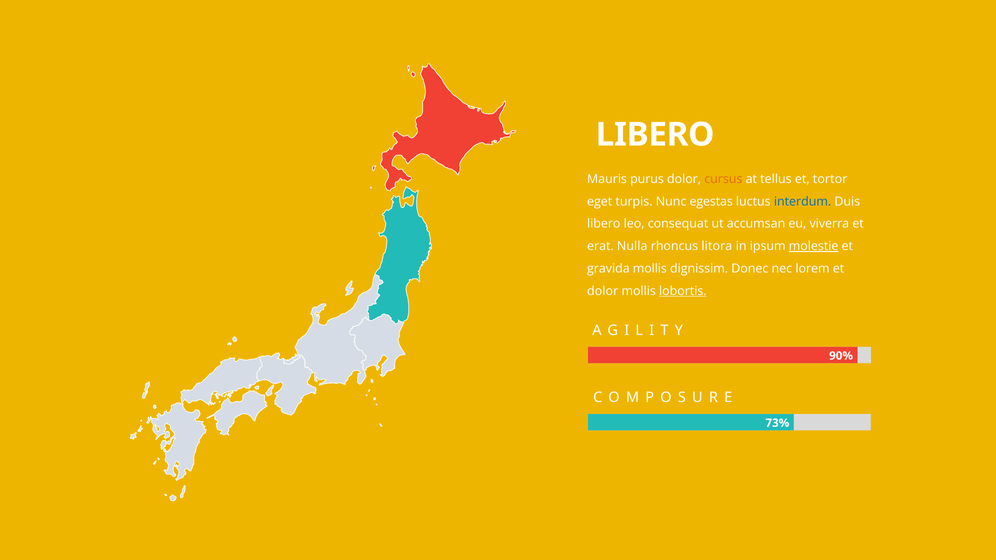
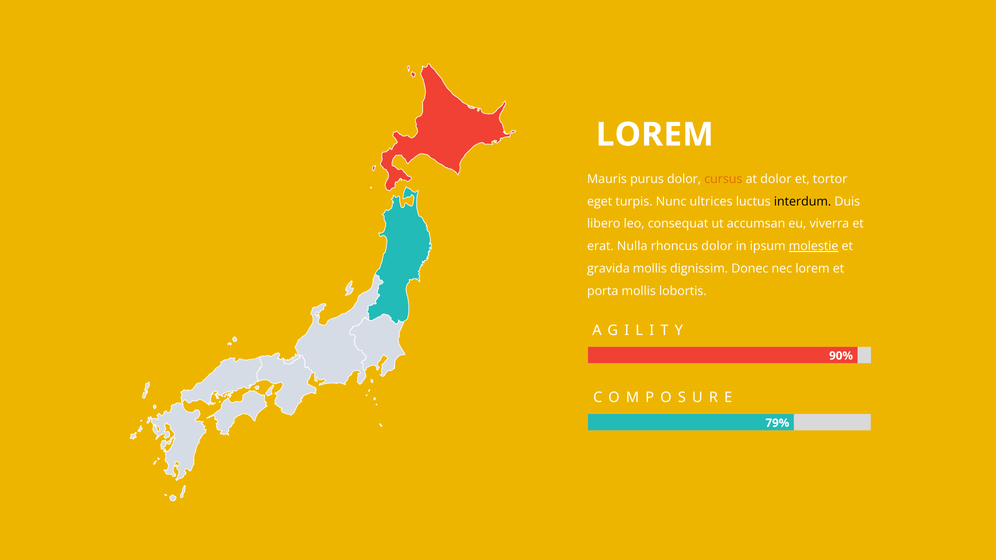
LIBERO: LIBERO -> LOREM (655, 135)
at tellus: tellus -> dolor (776, 179)
egestas: egestas -> ultrices (711, 202)
interdum colour: blue -> black (803, 202)
rhoncus litora: litora -> dolor (717, 246)
dolor: dolor -> porta (603, 291)
lobortis underline: present -> none (683, 291)
73%: 73% -> 79% (777, 423)
